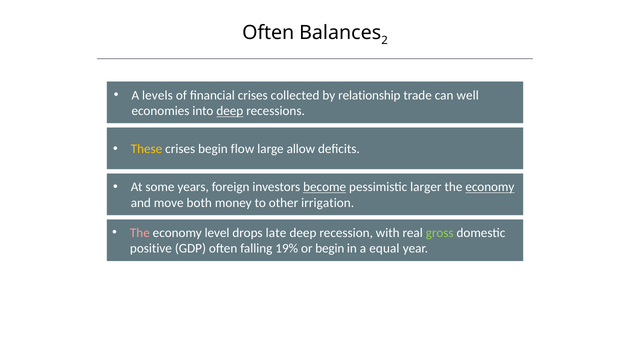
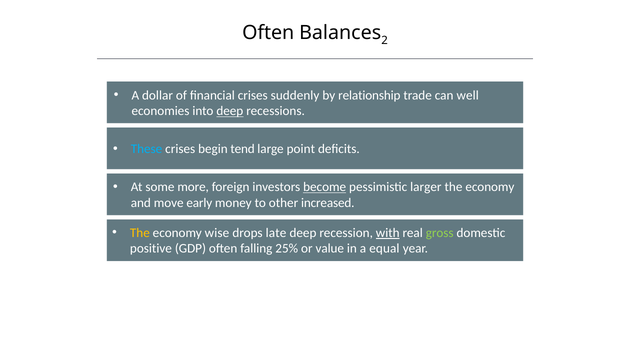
levels: levels -> dollar (158, 95)
collected: collected -> suddenly (295, 95)
These colour: yellow -> light blue (147, 149)
flow: flow -> tend (243, 149)
allow: allow -> point (301, 149)
years: years -> more (193, 187)
economy underline: present -> none (490, 187)
both: both -> early (199, 203)
irrigation: irrigation -> increased (328, 203)
The colour: pink -> yellow (140, 233)
level: level -> wise (217, 233)
with underline: none -> present (388, 233)
19%: 19% -> 25% (287, 249)
or begin: begin -> value (330, 249)
